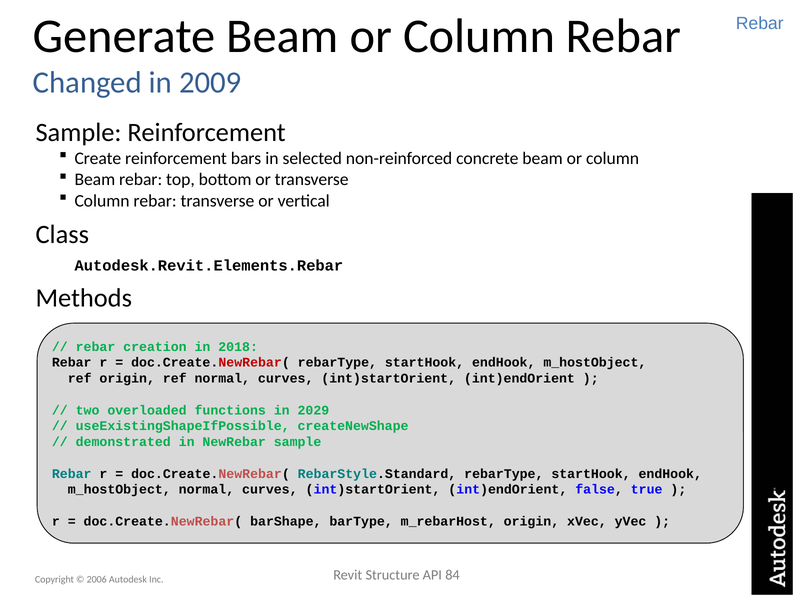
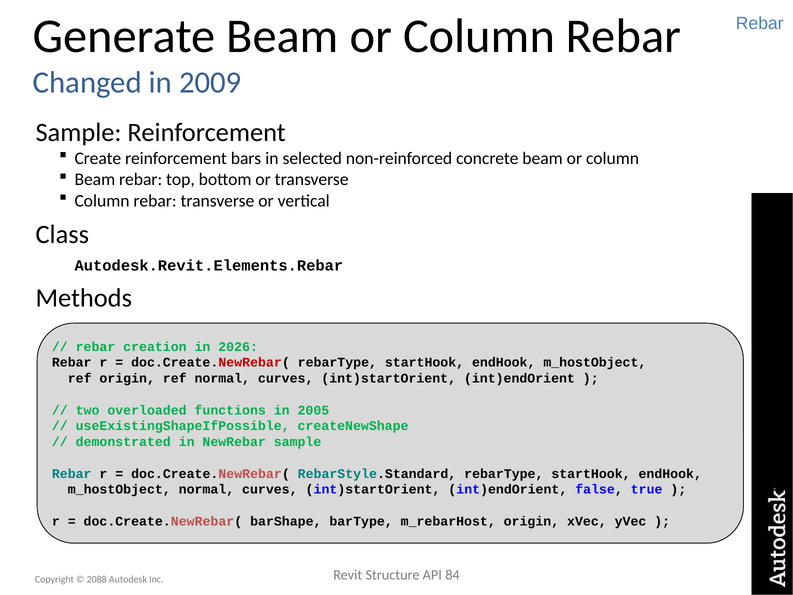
2018: 2018 -> 2026 (238, 347)
2029: 2029 -> 2005 (313, 410)
2006: 2006 -> 2088 (97, 579)
